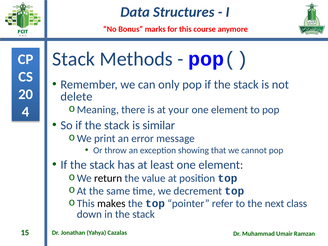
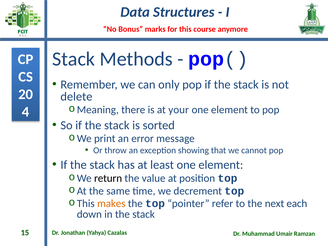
similar: similar -> sorted (159, 125)
makes colour: black -> orange (111, 204)
class: class -> each (297, 204)
